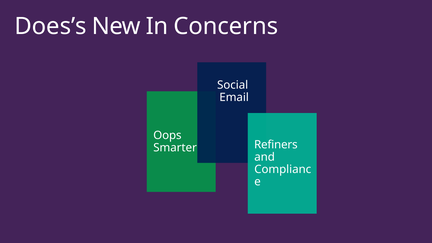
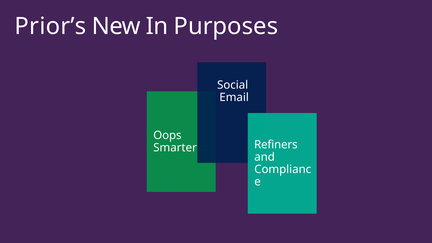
Does’s: Does’s -> Prior’s (50, 26)
Concerns: Concerns -> Purposes (226, 26)
